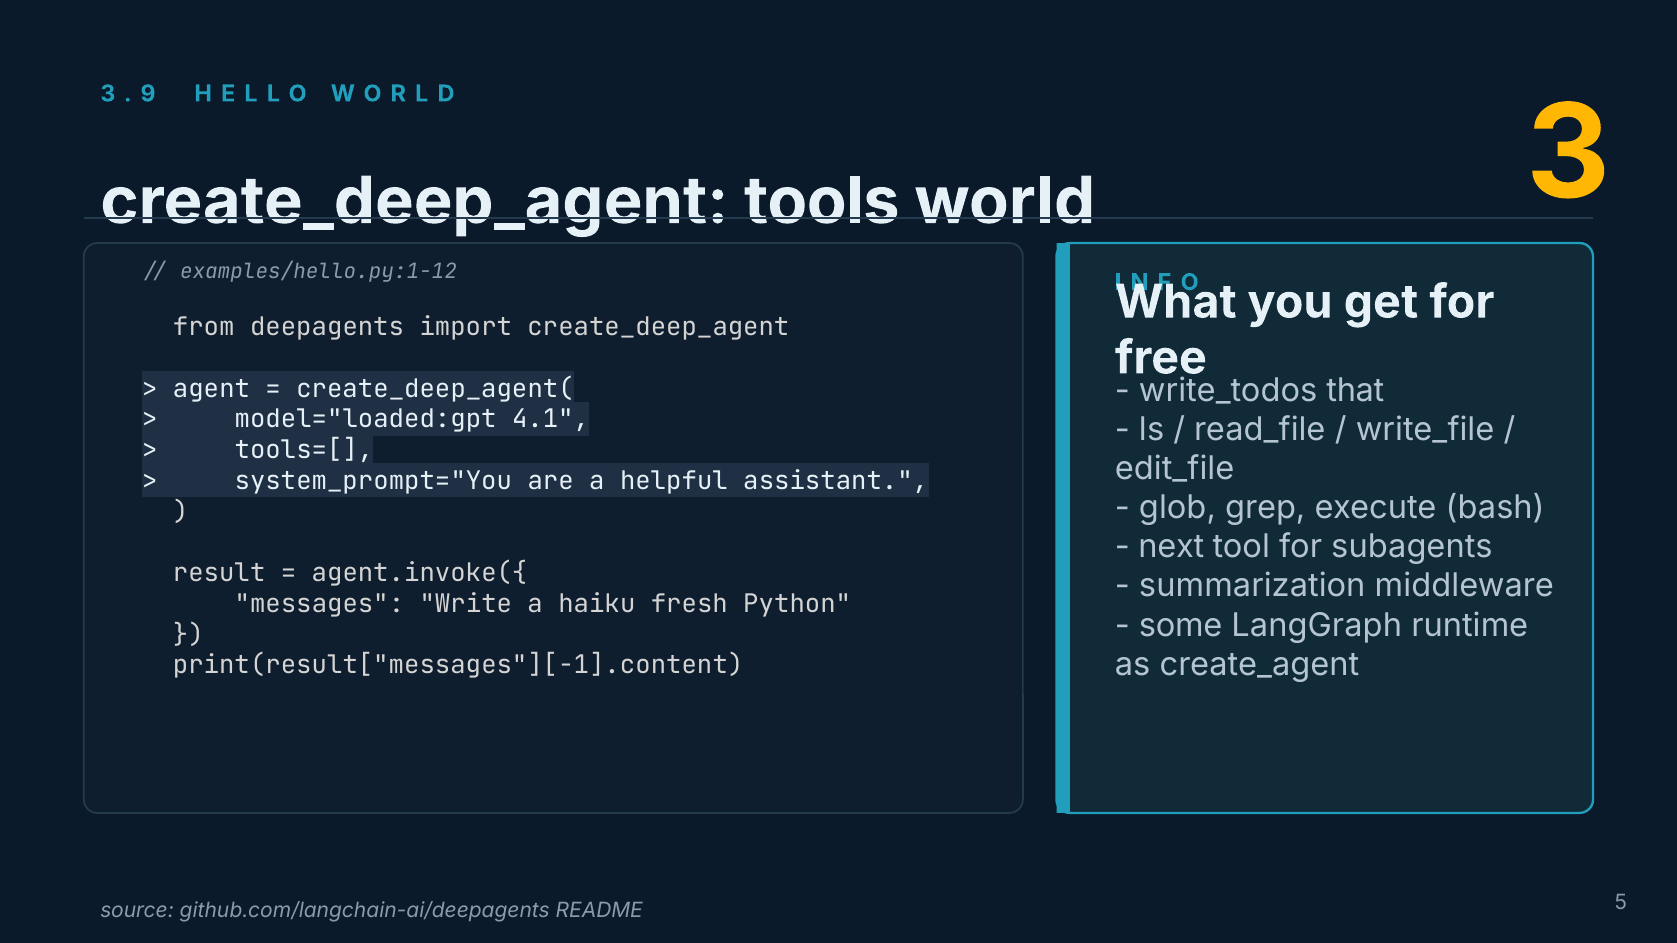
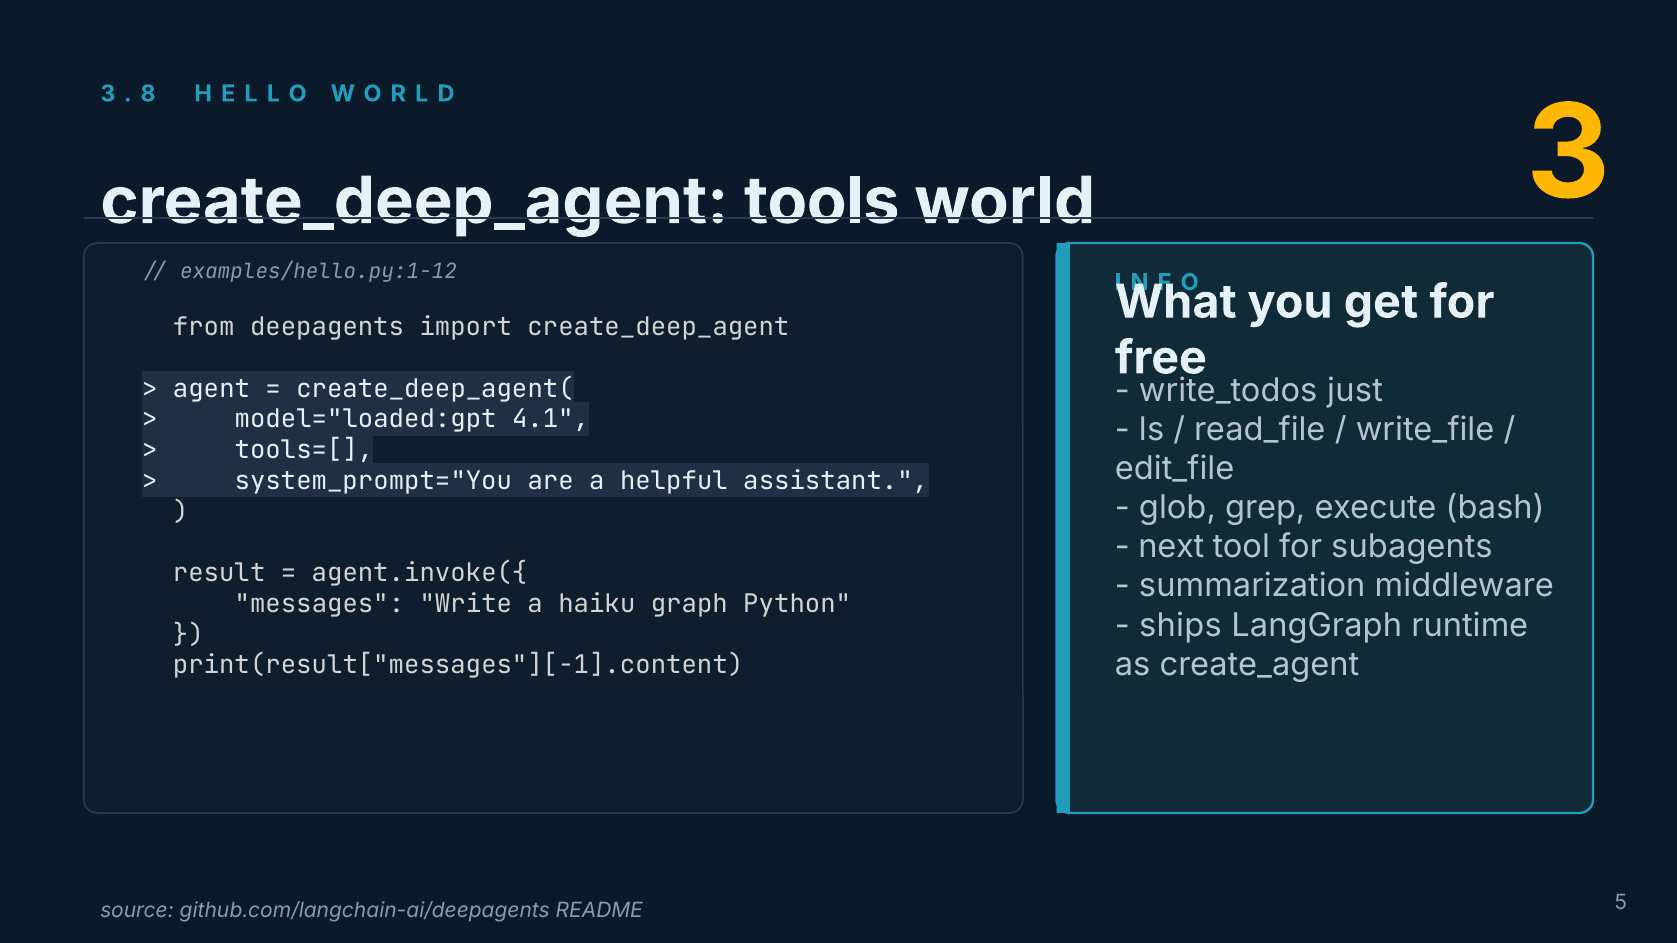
9: 9 -> 8 (148, 94)
that: that -> just (1355, 391)
fresh: fresh -> graph (689, 604)
some: some -> ships (1180, 626)
